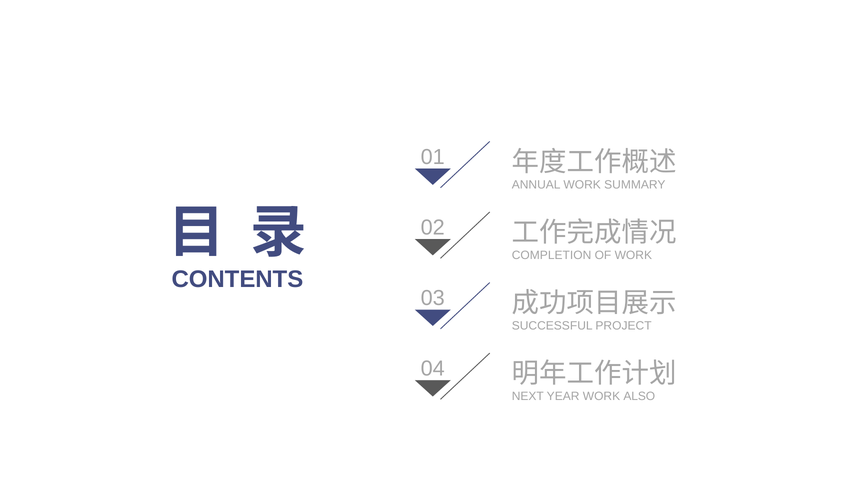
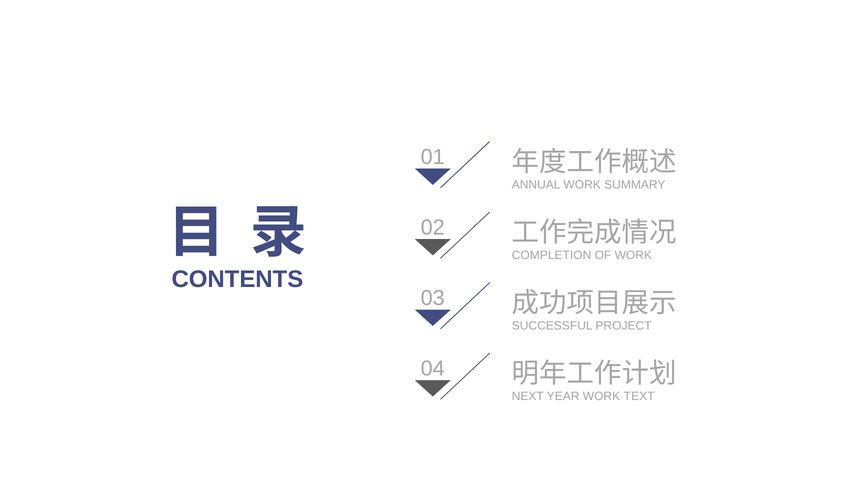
ALSO: ALSO -> TEXT (639, 397)
